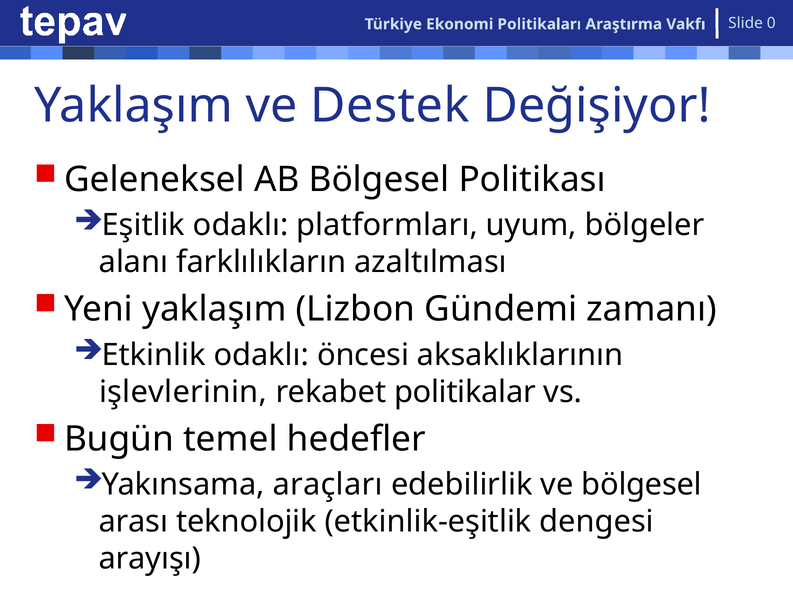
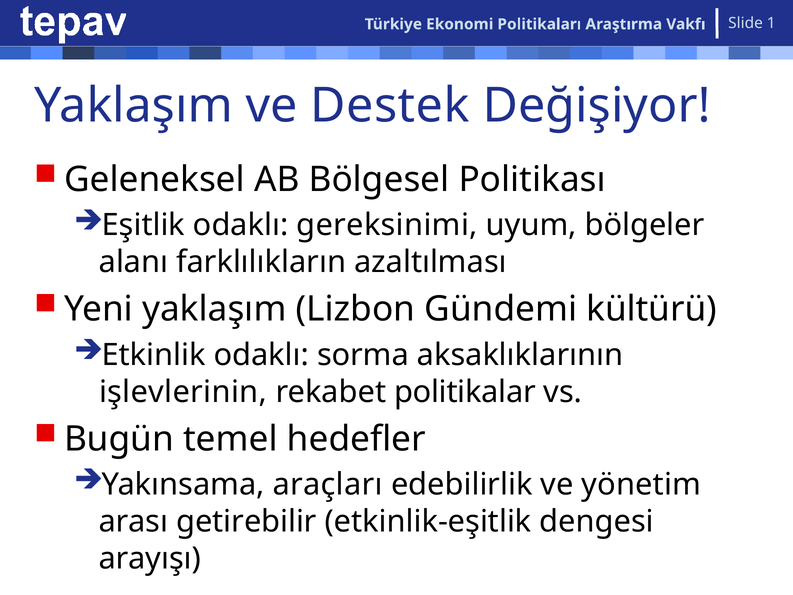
0: 0 -> 1 (771, 23)
platformları: platformları -> gereksinimi (387, 225)
zamanı: zamanı -> kültürü (652, 309)
öncesi: öncesi -> sorma (363, 355)
ve bölgesel: bölgesel -> yönetim (641, 484)
teknolojik: teknolojik -> getirebilir (246, 521)
